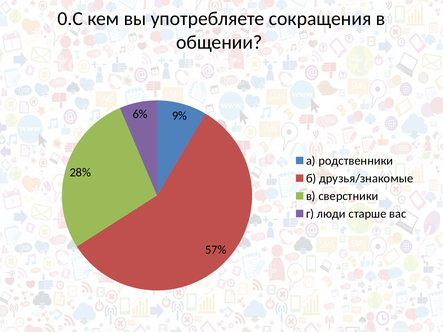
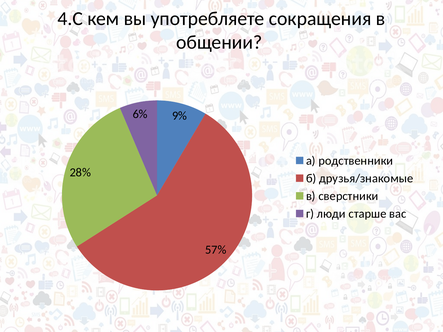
0.С: 0.С -> 4.С (70, 19)
